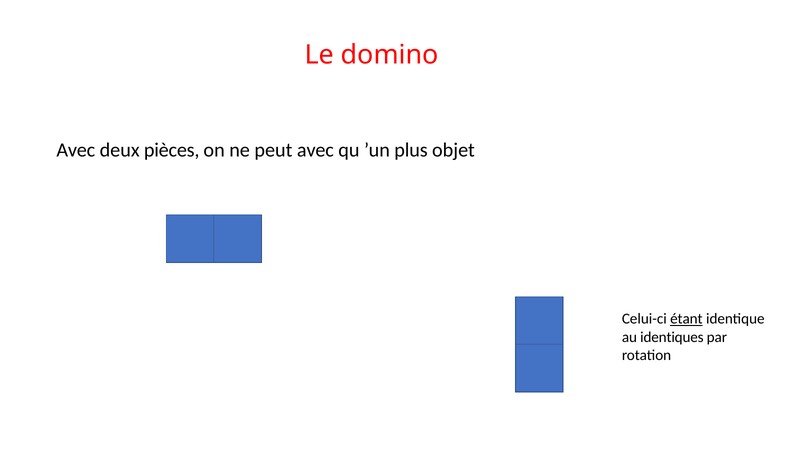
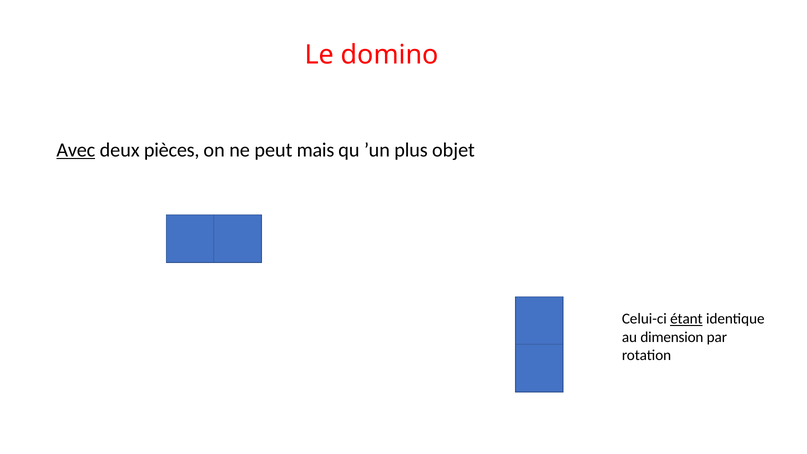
Avec underline: none -> present (76, 150)
peut avec: avec -> mais (315, 150)
identiques: identiques -> dimension (672, 337)
